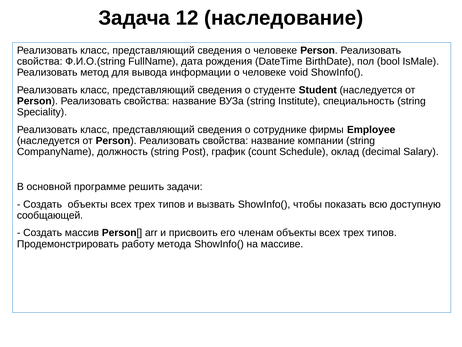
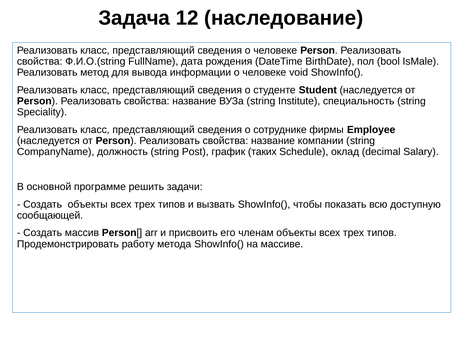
count: count -> таких (262, 152)
